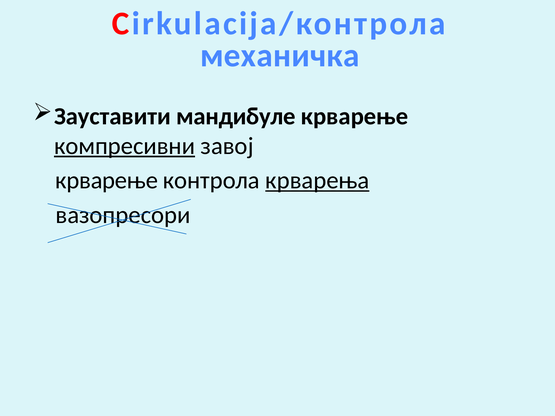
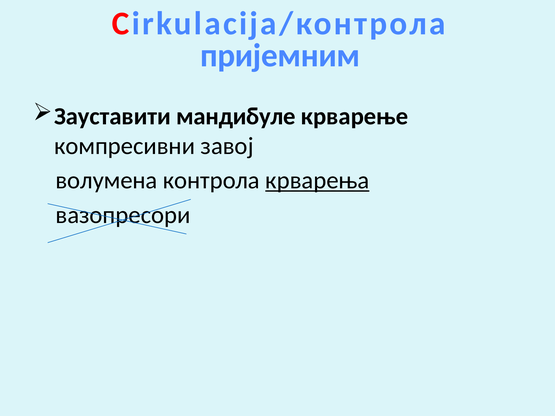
механичка: механичка -> пријемним (280, 56)
компресивни underline: present -> none (125, 146)
крварење: крварење -> волумена (107, 181)
